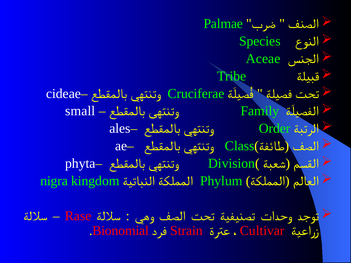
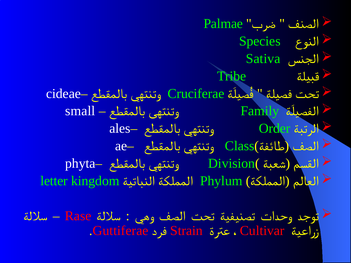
Aceae: Aceae -> Sativa (263, 59)
nigra: nigra -> letter (54, 181)
Bionomial: Bionomial -> Guttiferae (121, 231)
